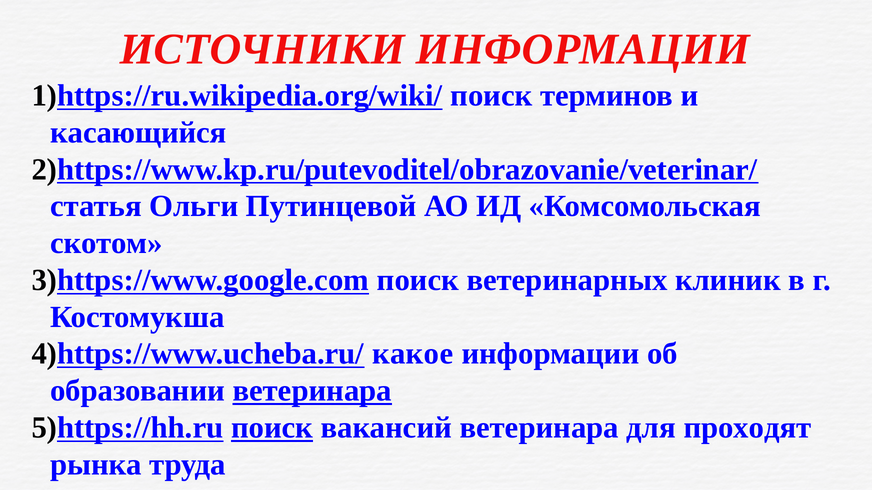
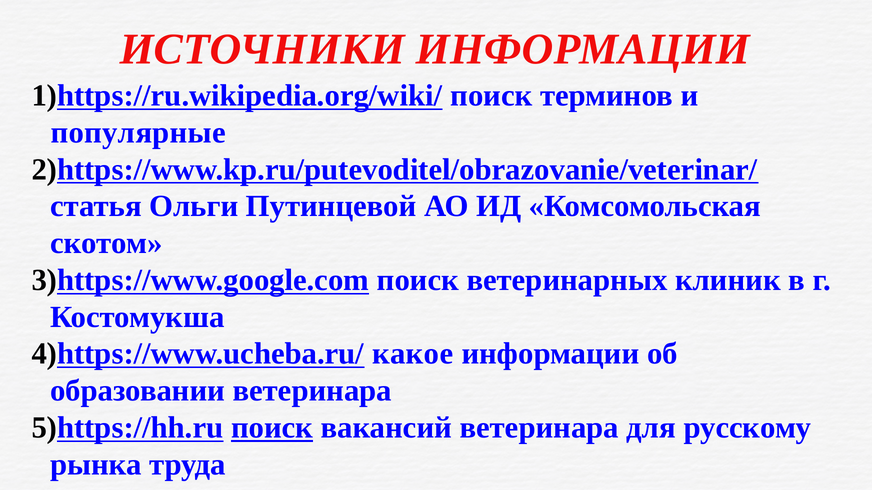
касающийся: касающийся -> популярные (138, 133)
ветеринара underline: present -> none (312, 391)
проходят: проходят -> русскому (747, 428)
